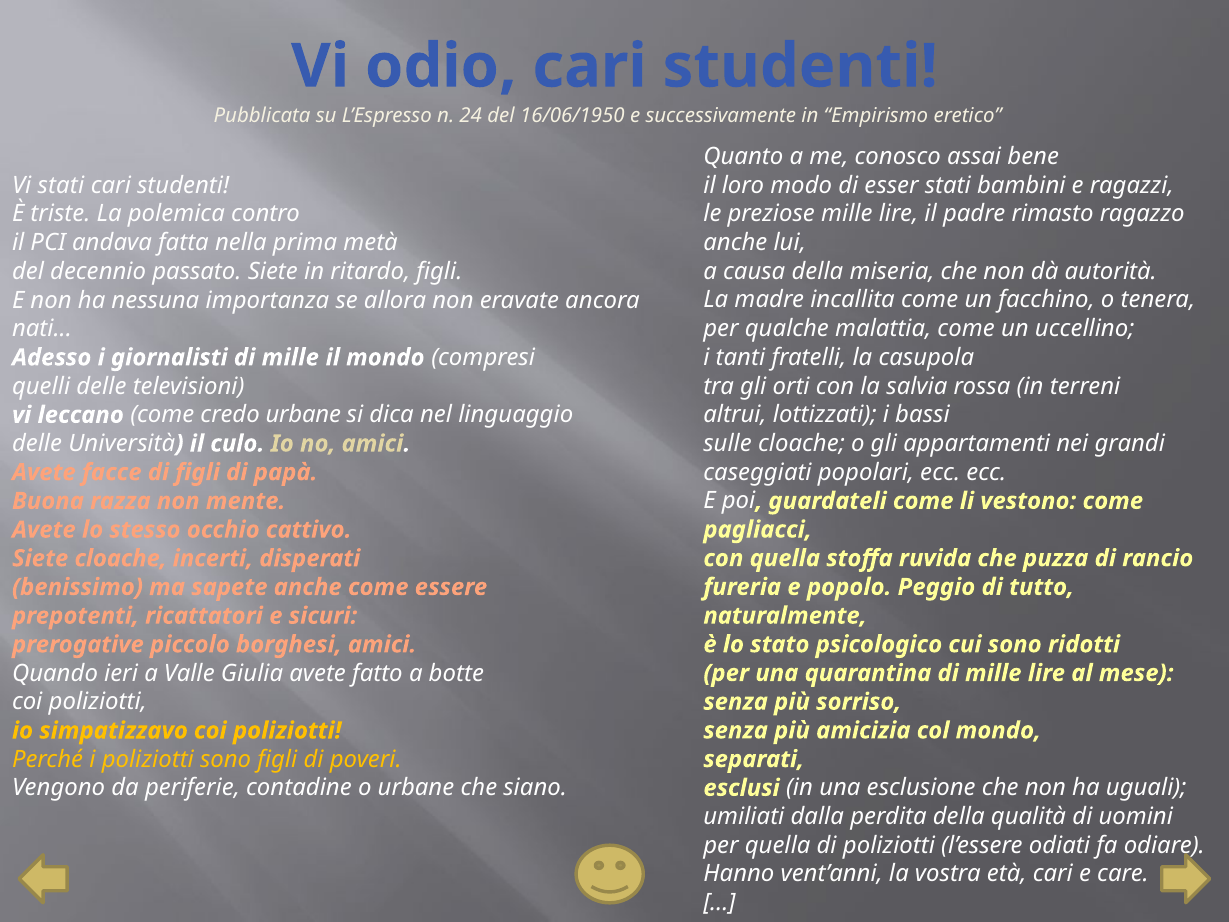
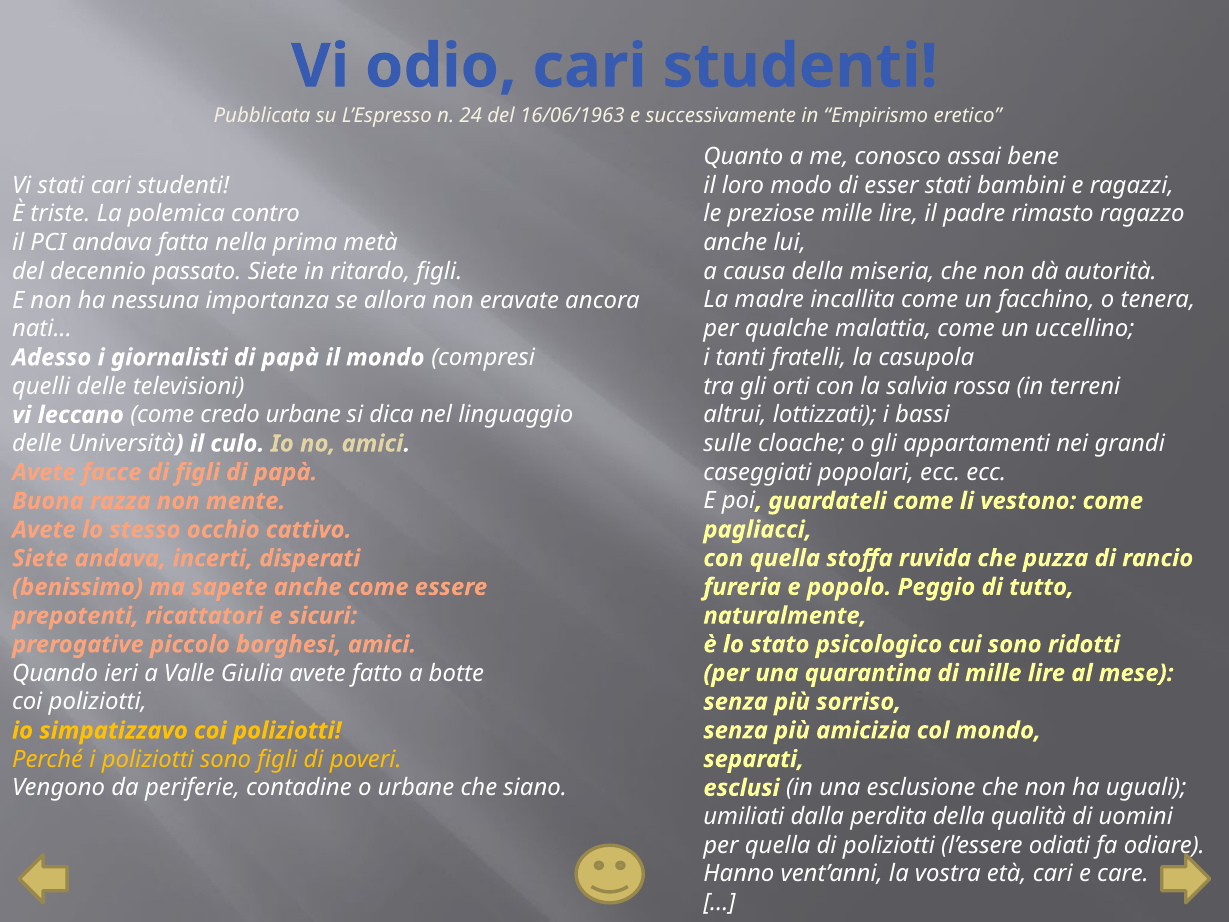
16/06/1950: 16/06/1950 -> 16/06/1963 (572, 116)
giornalisti di mille: mille -> papà (290, 357)
Siete cloache: cloache -> andava (120, 558)
